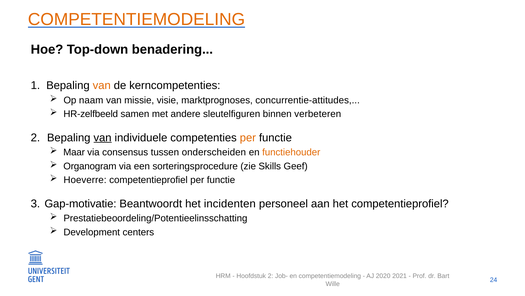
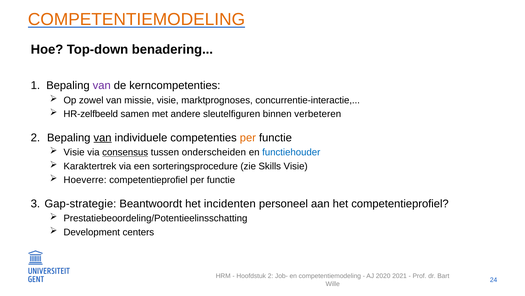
van colour: orange -> purple (102, 85)
naam: naam -> zowel (91, 100)
concurrentie-attitudes: concurrentie-attitudes -> concurrentie-interactie (308, 100)
Maar: Maar -> Visie (74, 152)
consensus underline: none -> present (125, 152)
functiehouder colour: orange -> blue (291, 152)
Organogram: Organogram -> Karaktertrek (90, 166)
Skills Geef: Geef -> Visie (296, 166)
Gap-motivatie: Gap-motivatie -> Gap-strategie (80, 203)
